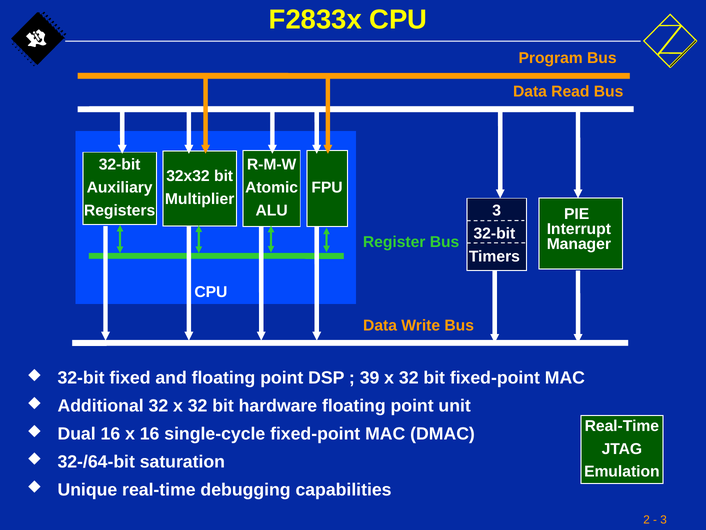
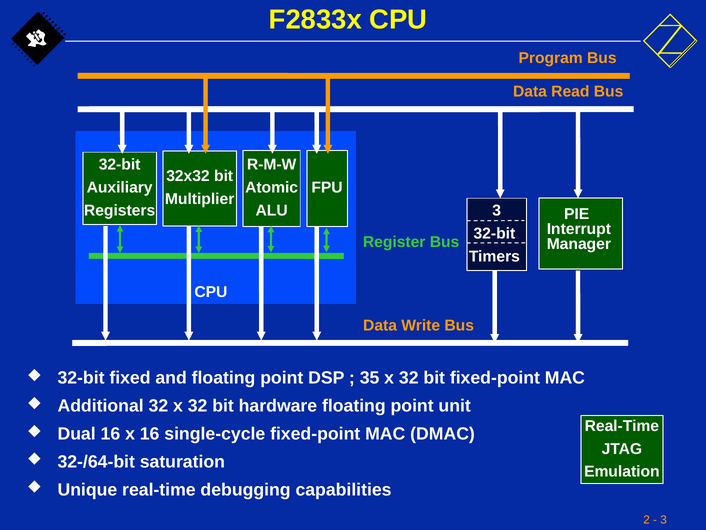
39: 39 -> 35 (370, 378)
